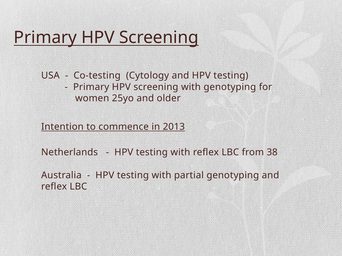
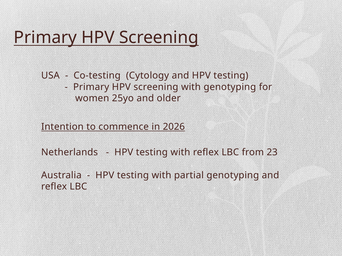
2013: 2013 -> 2026 (174, 127)
38: 38 -> 23 (272, 153)
